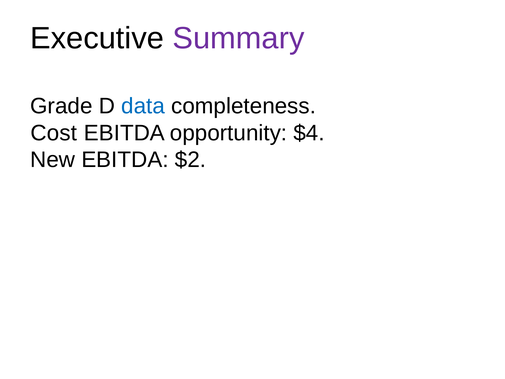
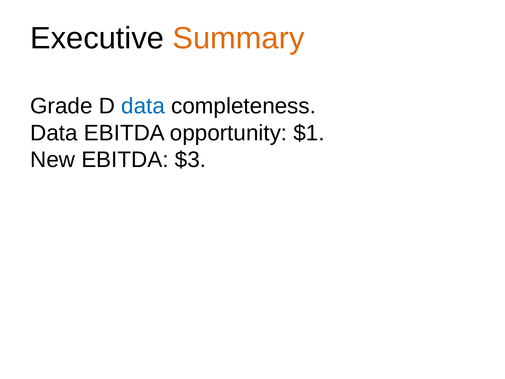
Summary colour: purple -> orange (238, 38)
Cost: Cost -> Data (54, 133)
$4: $4 -> $1 (309, 133)
$2: $2 -> $3 (191, 160)
